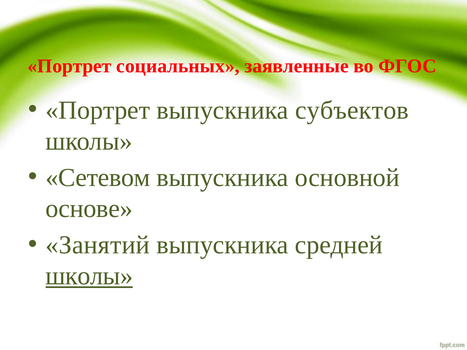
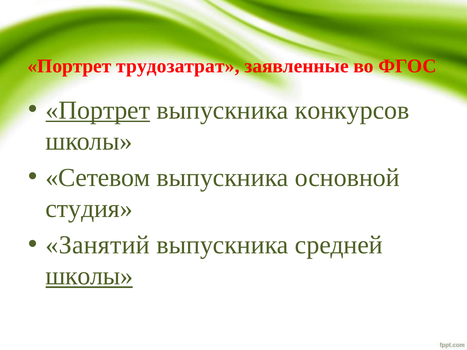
социальных: социальных -> трудозатрат (178, 66)
Портрет underline: none -> present (98, 110)
субъектов: субъектов -> конкурсов (352, 110)
основе: основе -> студия (89, 209)
